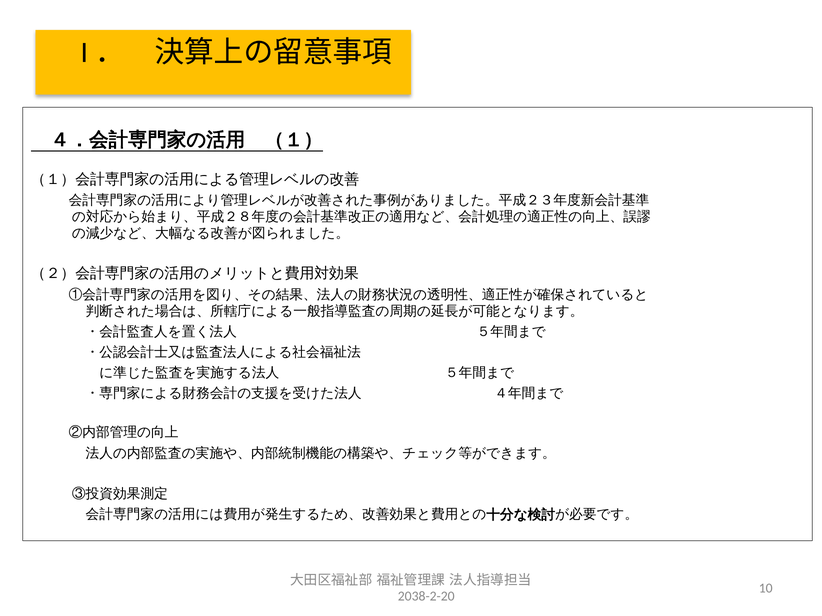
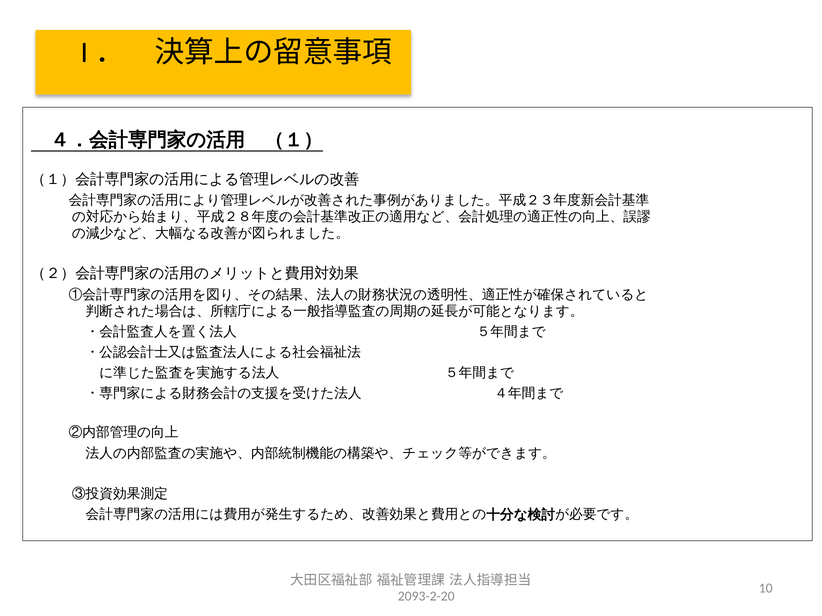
2038-2-20: 2038-2-20 -> 2093-2-20 (426, 597)
